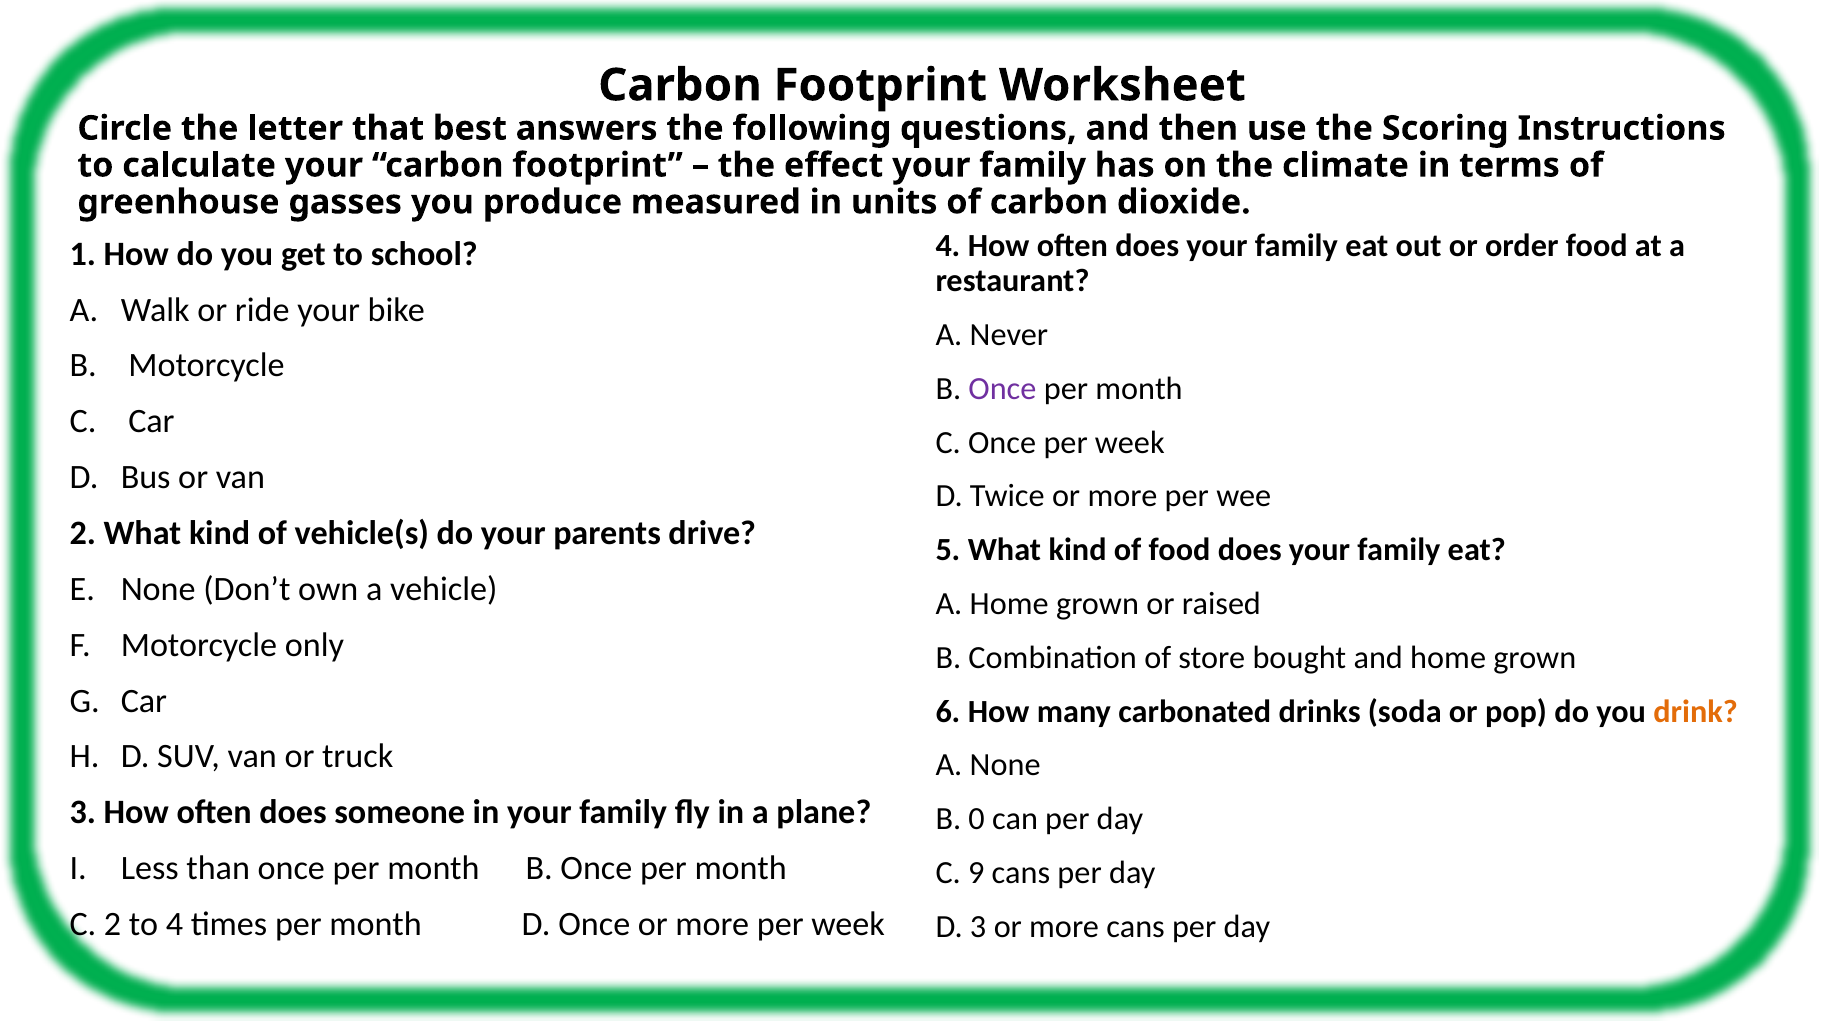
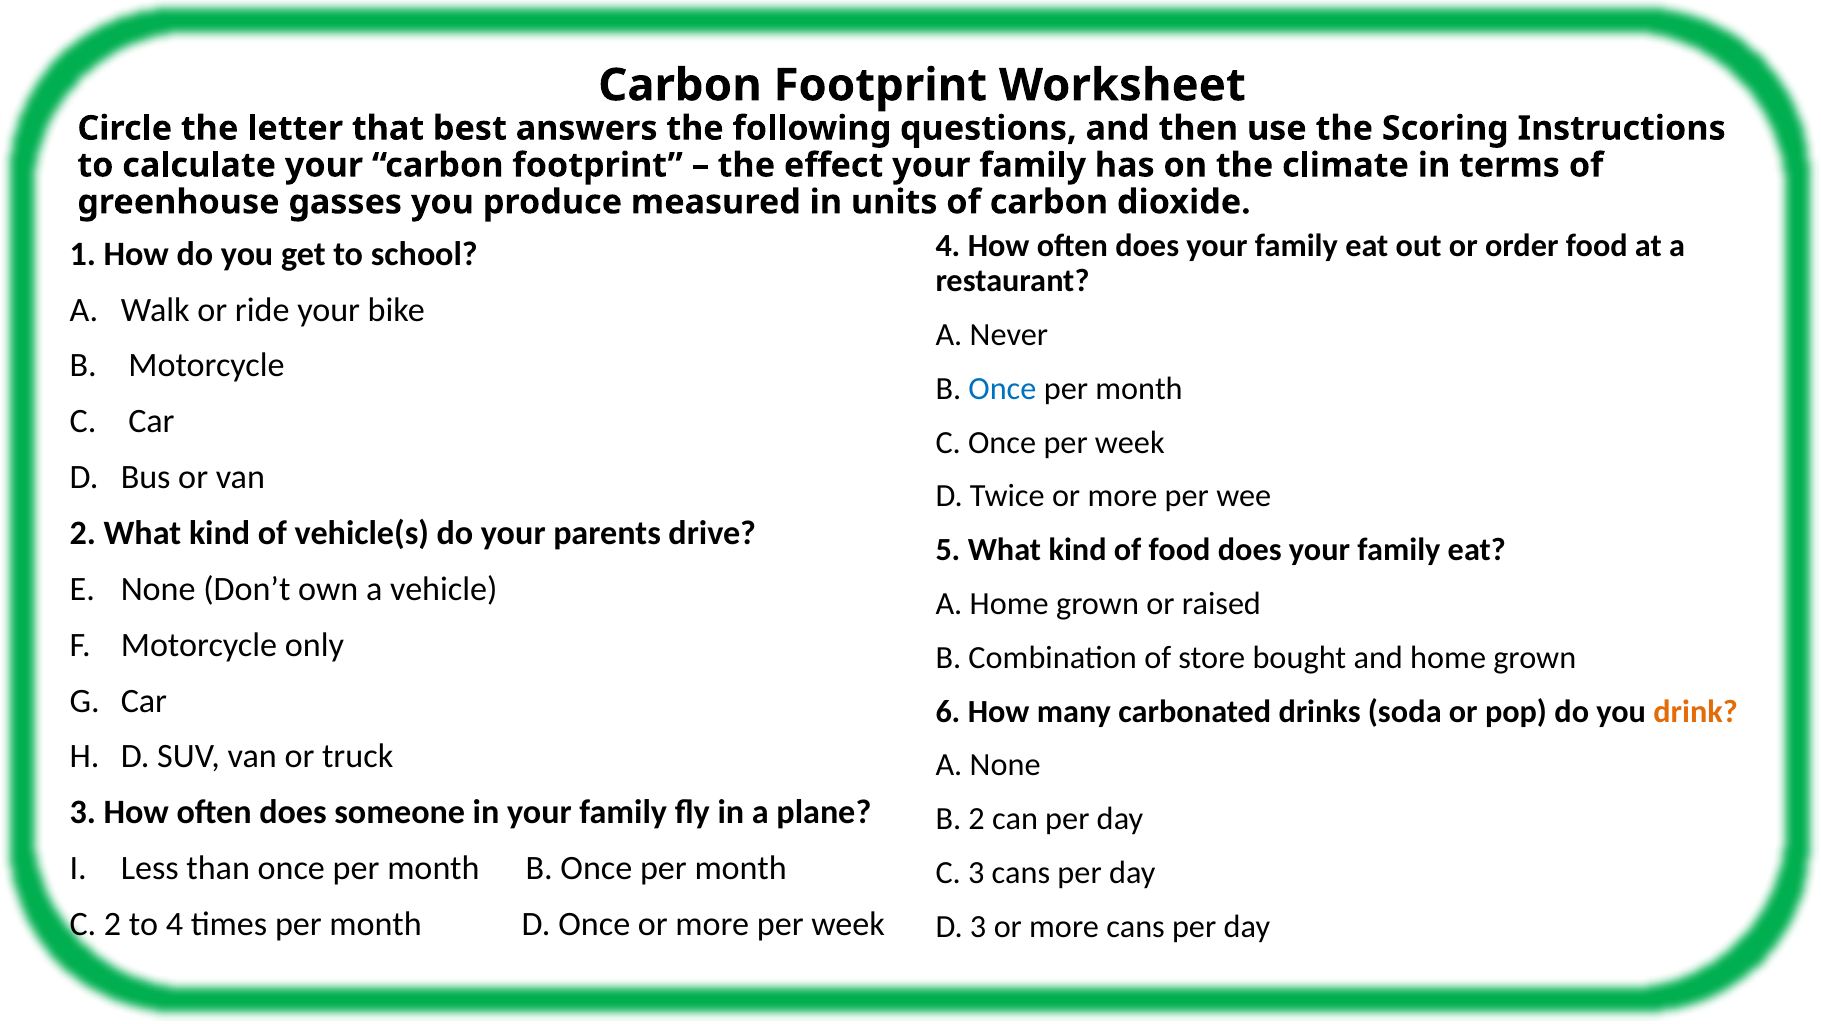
Once colour: purple -> blue (1002, 389)
B 0: 0 -> 2 (977, 819)
C 9: 9 -> 3 (976, 873)
